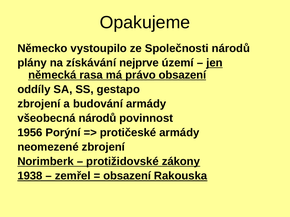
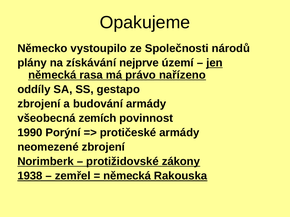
právo obsazení: obsazení -> nařízeno (182, 75)
všeobecná národů: národů -> zemích (98, 119)
1956: 1956 -> 1990 (30, 133)
obsazení: obsazení -> německá (127, 176)
